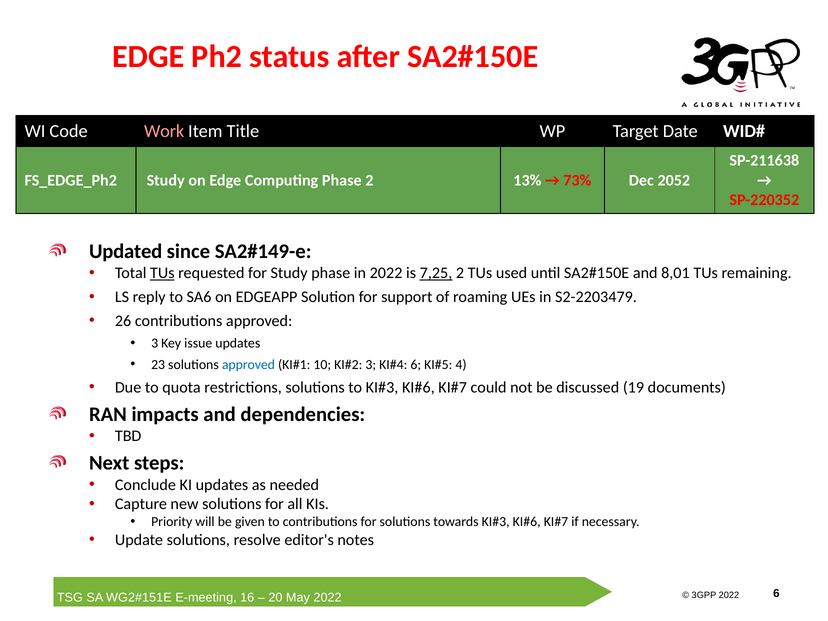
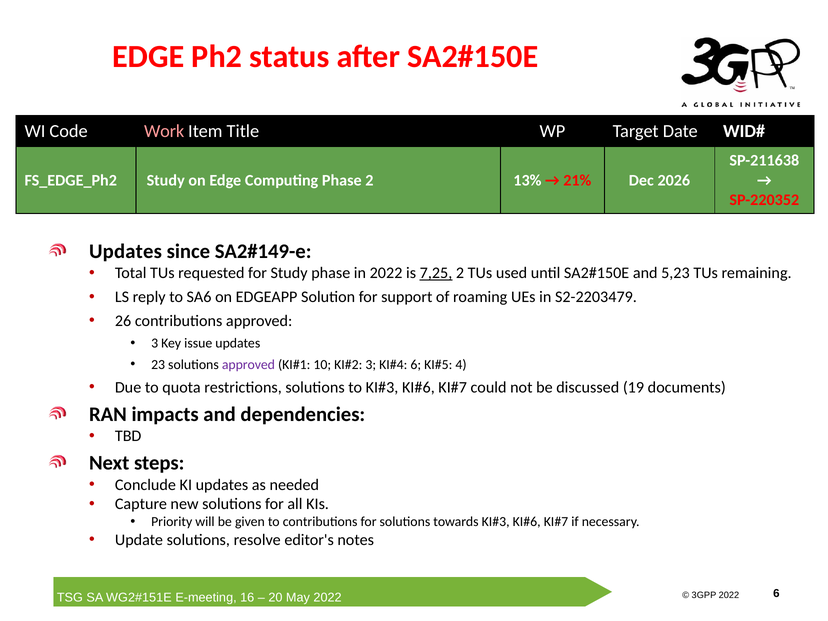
73%: 73% -> 21% (577, 180)
2052: 2052 -> 2026 (674, 180)
Updated: Updated -> Updates (125, 251)
TUs underline: present -> none (162, 273)
8,01: 8,01 -> 5,23 (675, 273)
approved colour: blue -> purple (248, 365)
